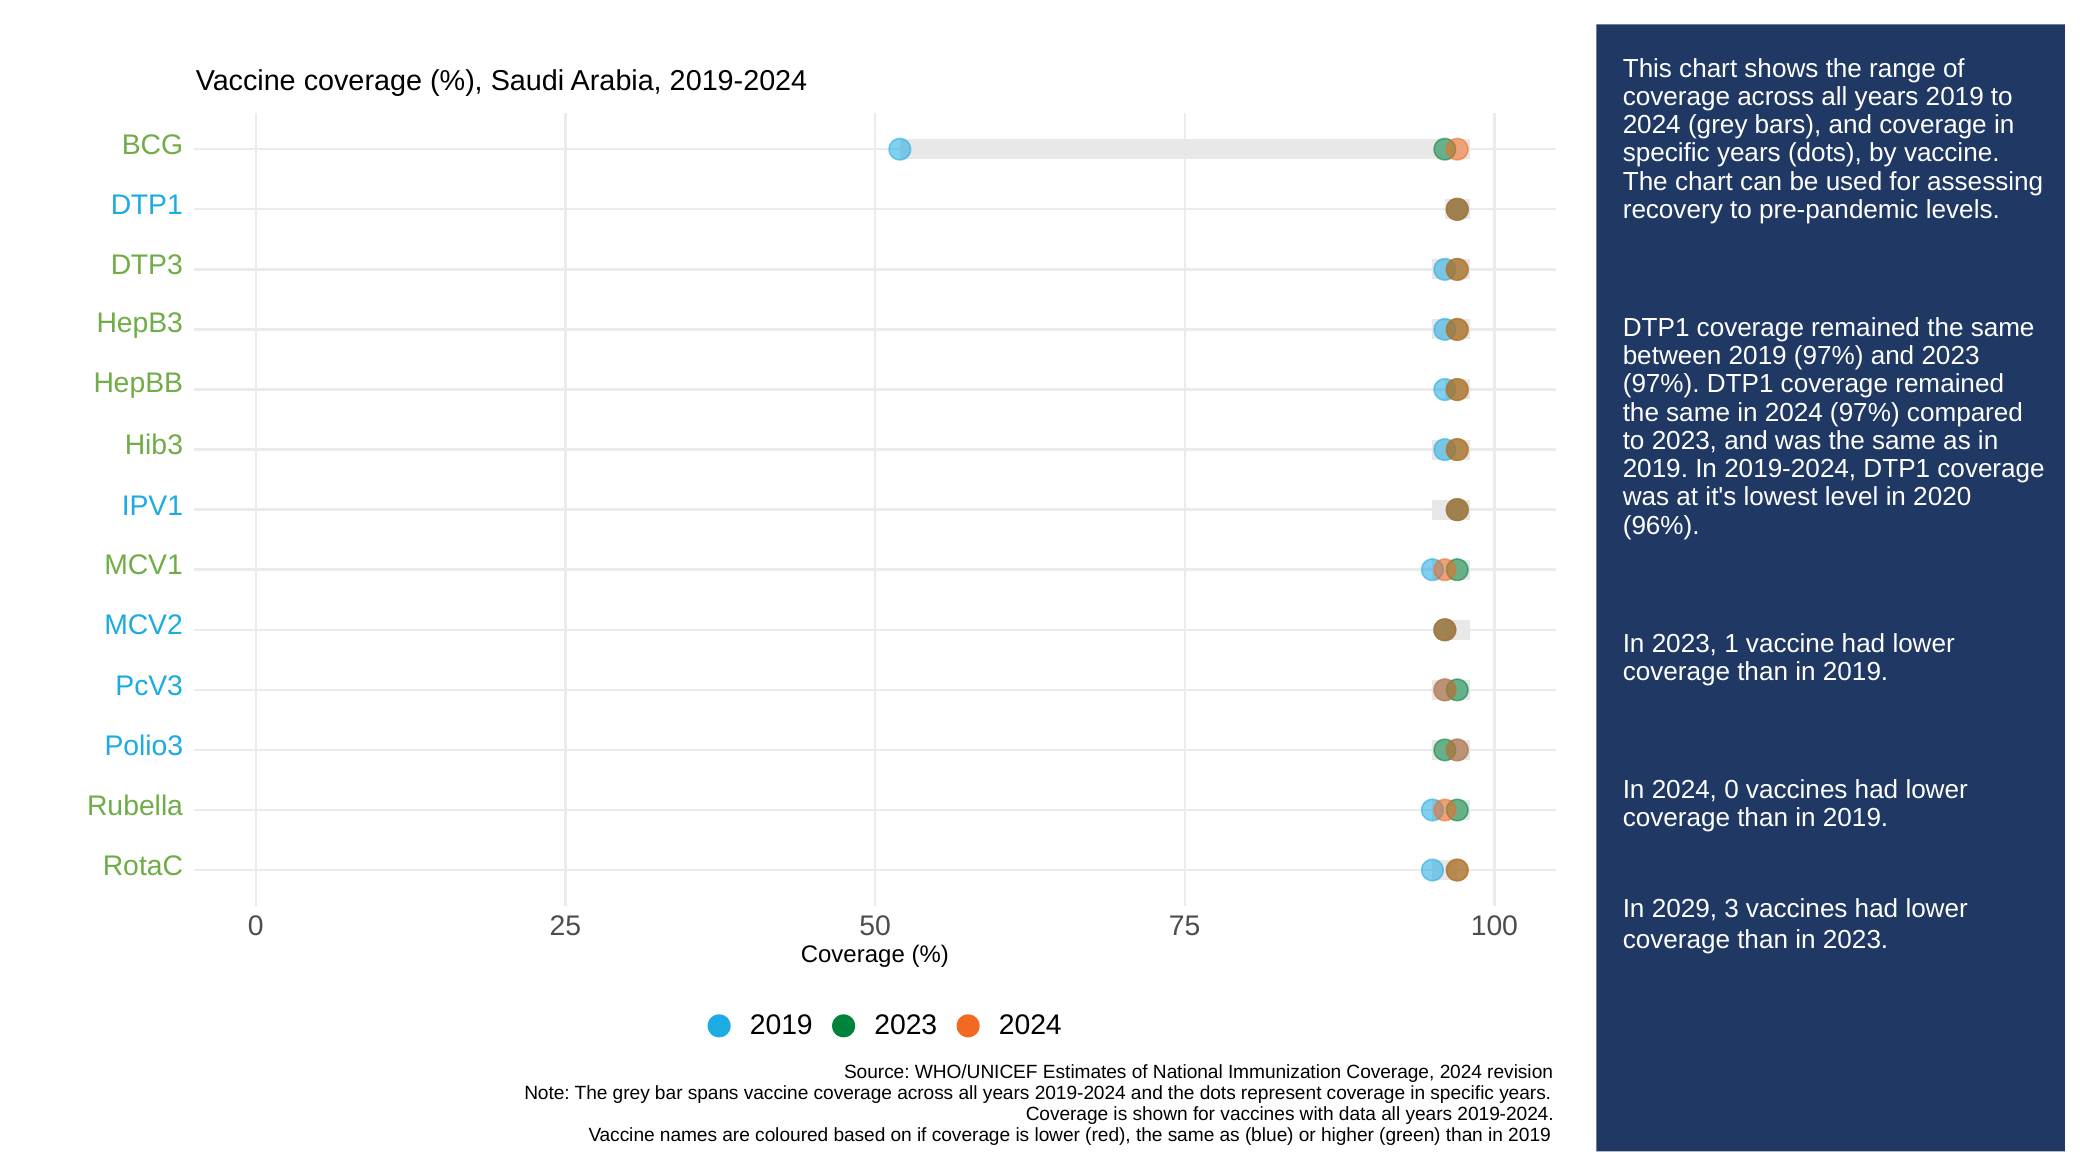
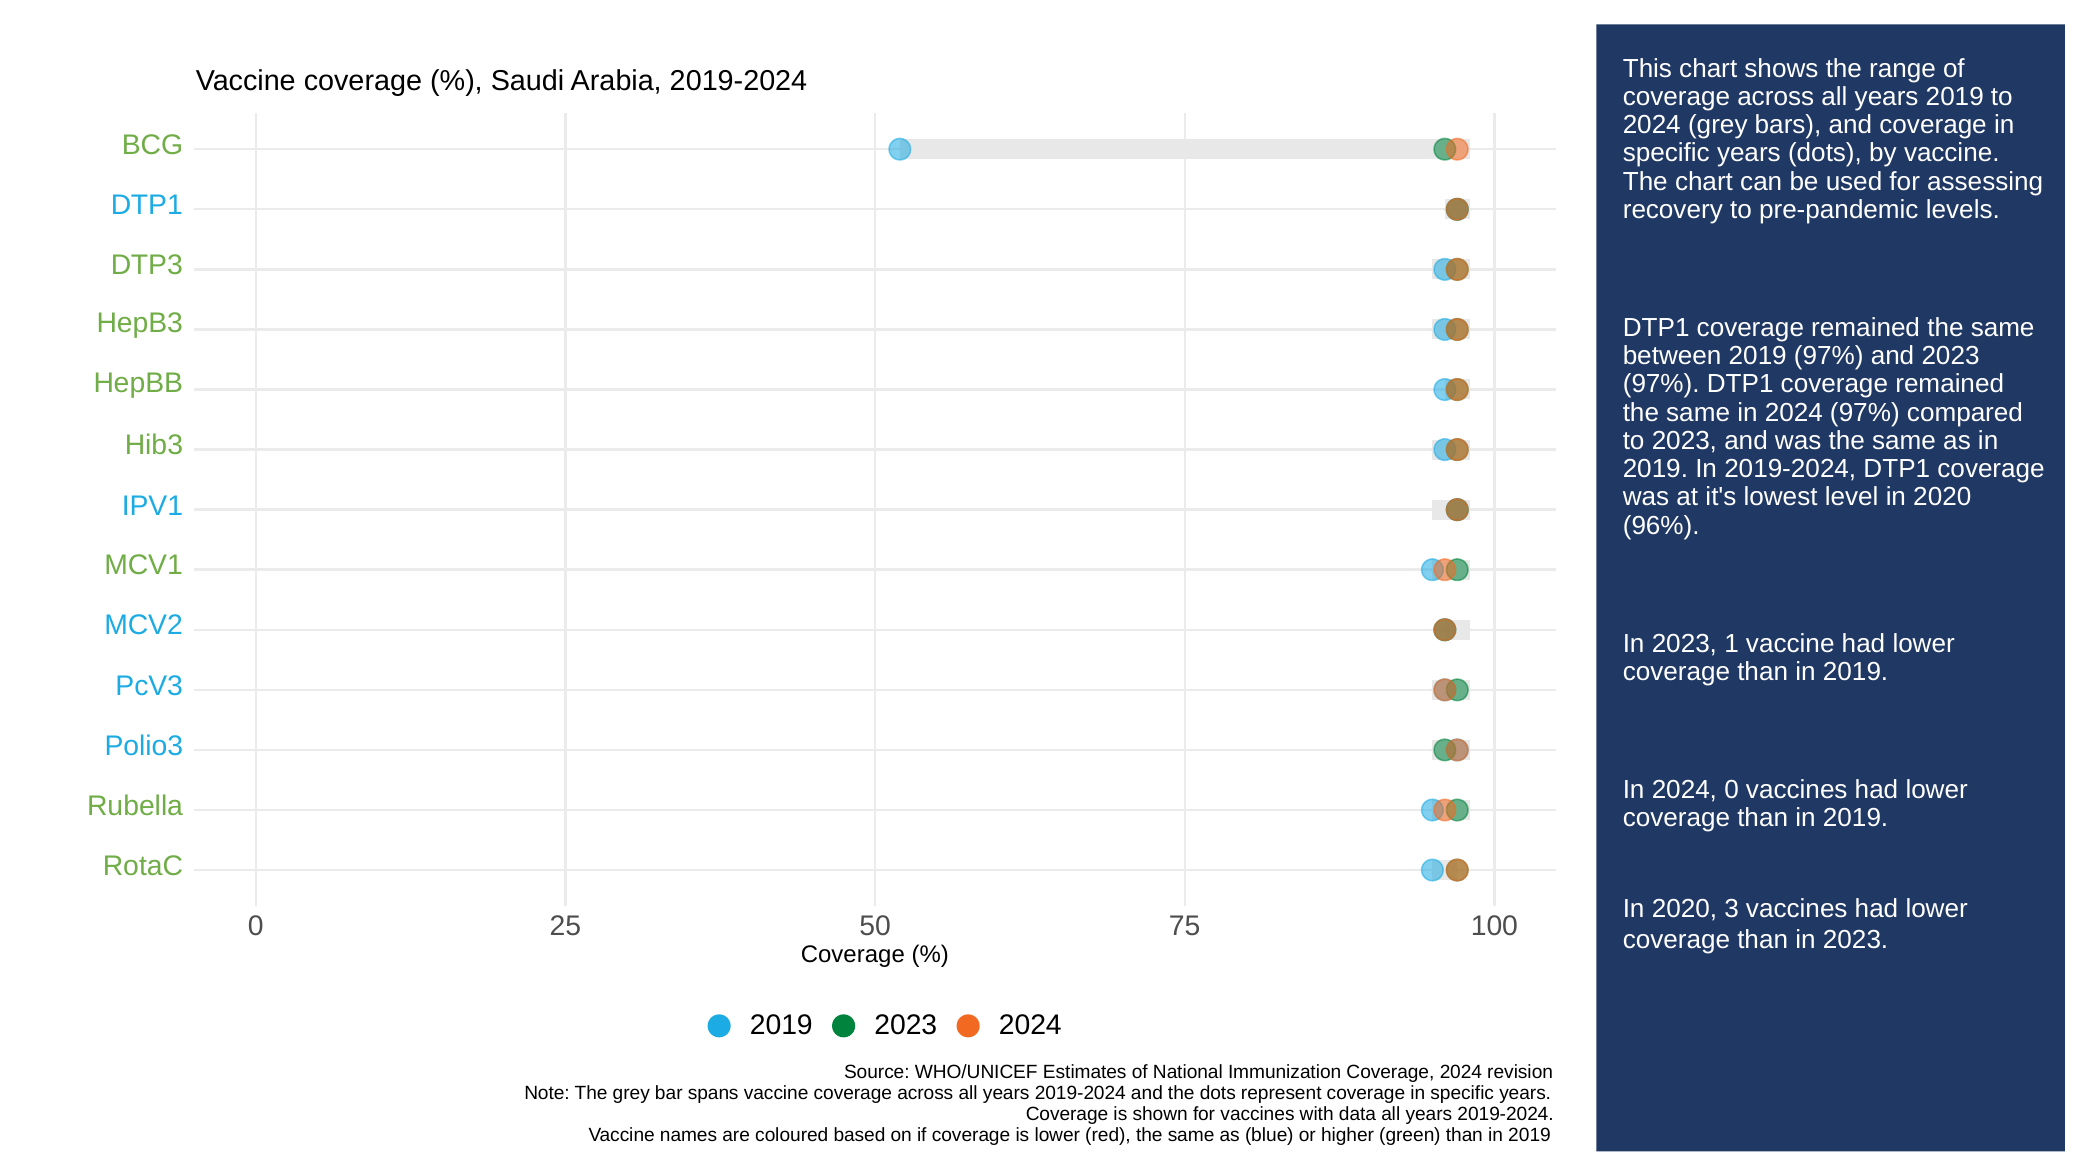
2029: 2029 -> 2020 (1684, 909)
